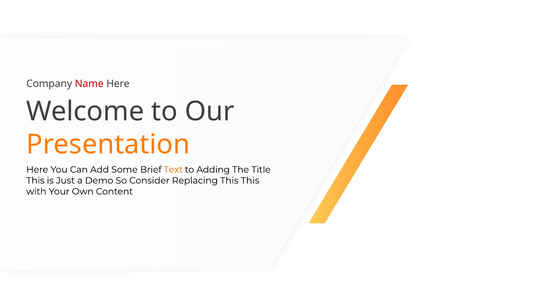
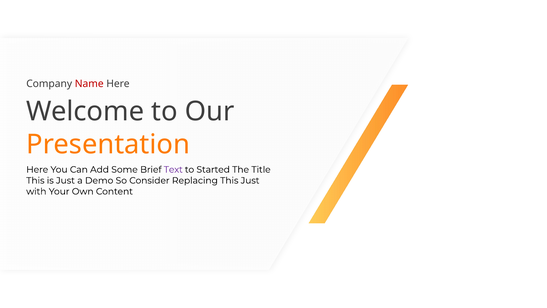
Text colour: orange -> purple (173, 169)
Adding: Adding -> Started (213, 169)
This This: This -> Just (250, 180)
